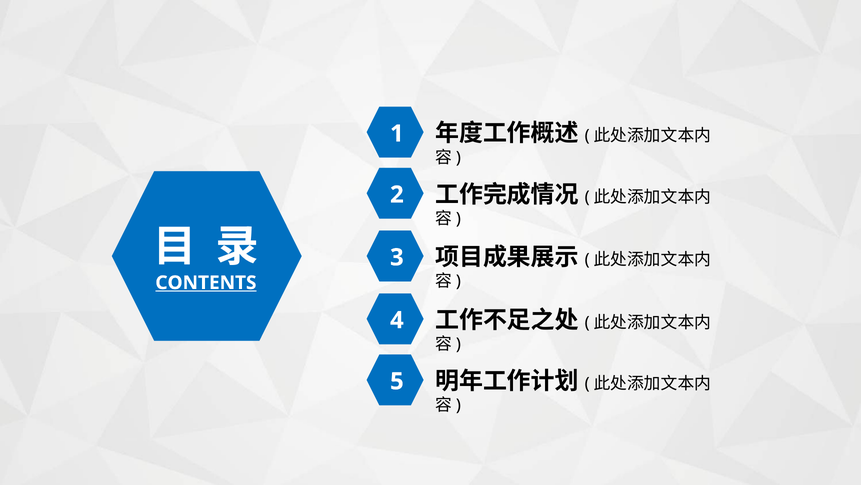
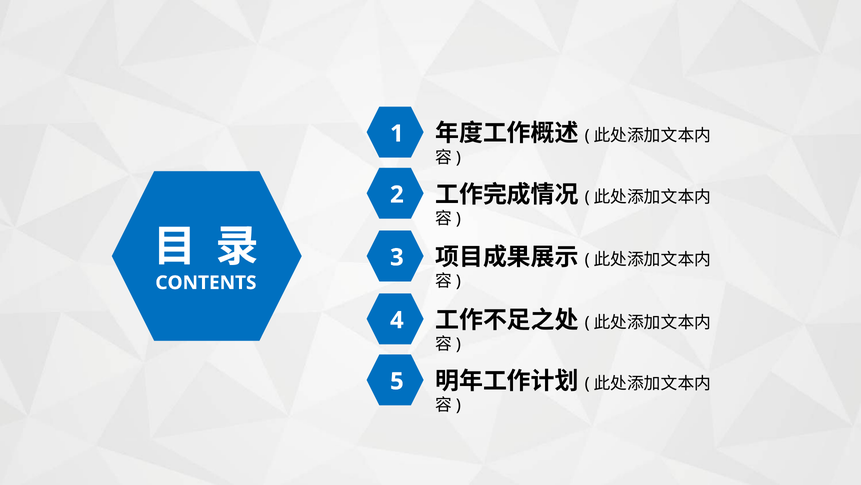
CONTENTS underline: present -> none (206, 282)
